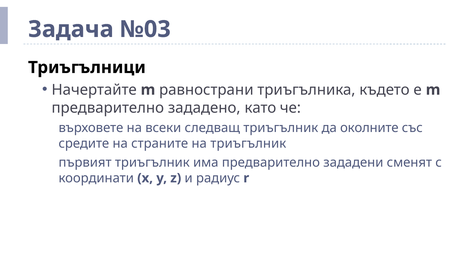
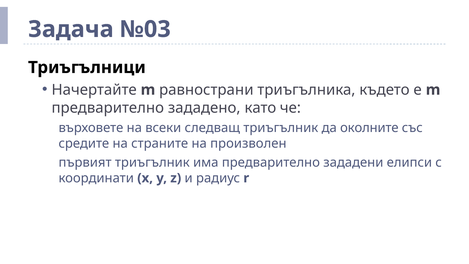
на триъгълник: триъгълник -> произволен (248, 143)
сменят: сменят -> елипси (409, 162)
